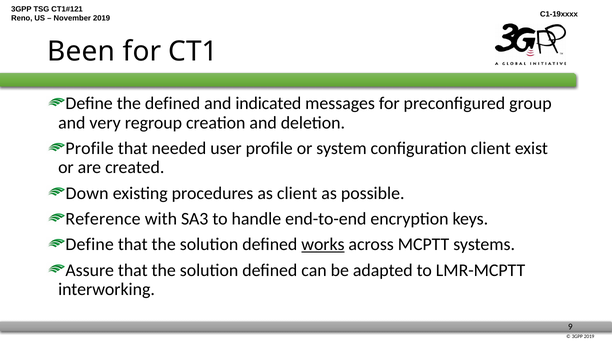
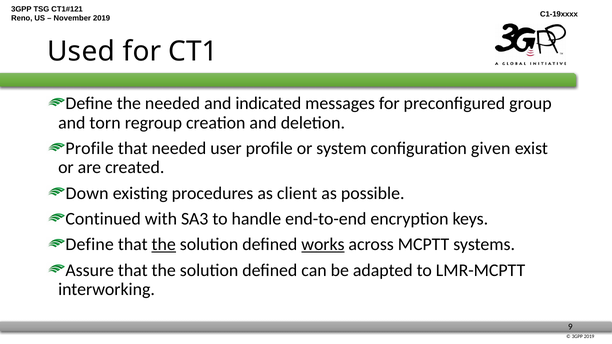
Been: Been -> Used (81, 51)
the defined: defined -> needed (173, 103)
very: very -> torn (105, 123)
configuration client: client -> given (491, 148)
Reference: Reference -> Continued (103, 219)
the underline: none -> present (164, 245)
